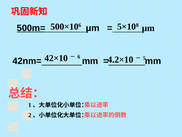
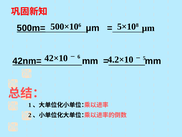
42nm= underline: none -> present (27, 61)
